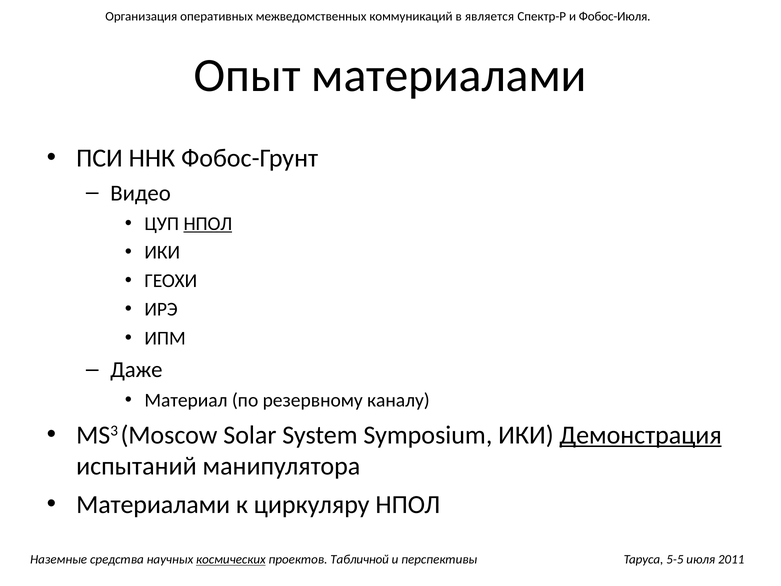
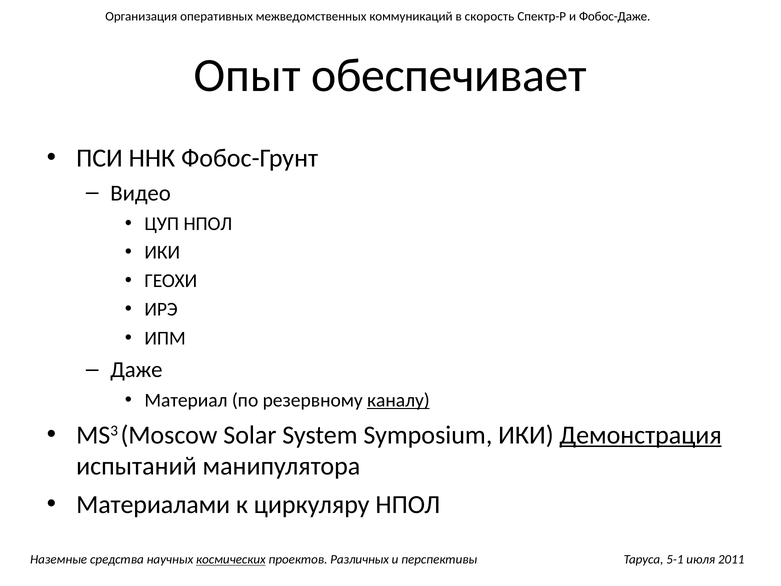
является: является -> скорость (490, 16)
Фобос-Июля: Фобос-Июля -> Фобос-Даже (615, 16)
Опыт материалами: материалами -> обеспечивает (449, 76)
НПОЛ underline: present -> none (208, 224)
каналу underline: none -> present (398, 400)
Табличной: Табличной -> Различных (360, 559)
5-5: 5-5 -> 5-1 (675, 559)
